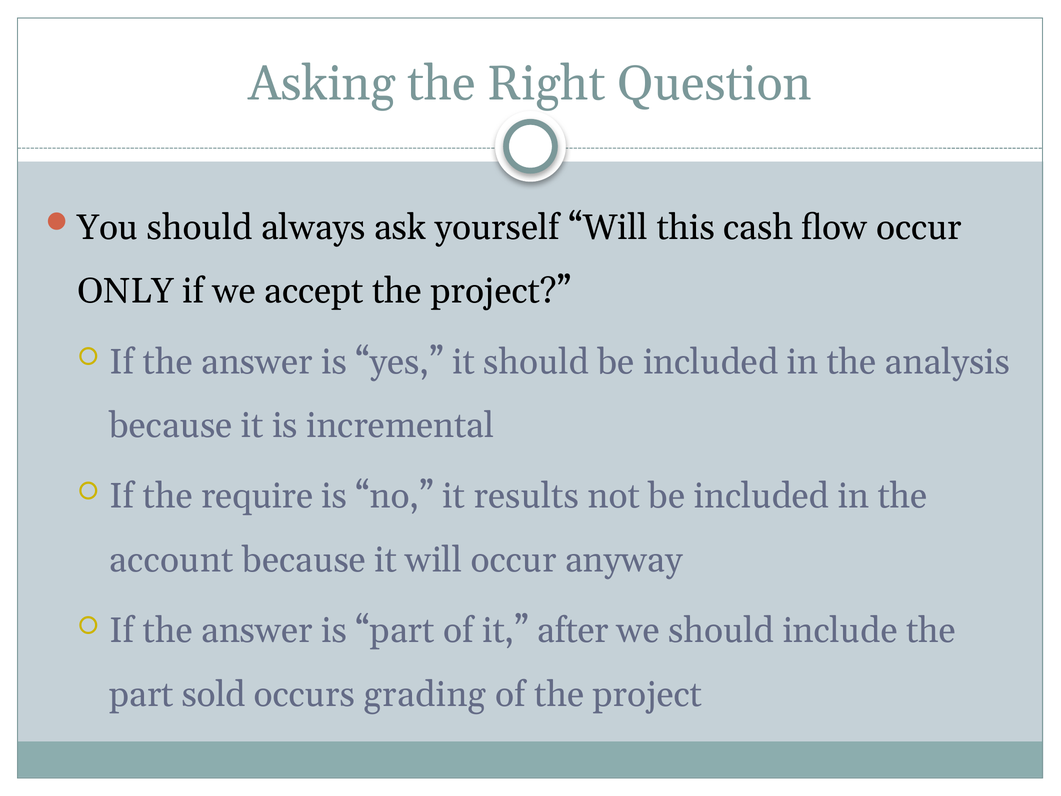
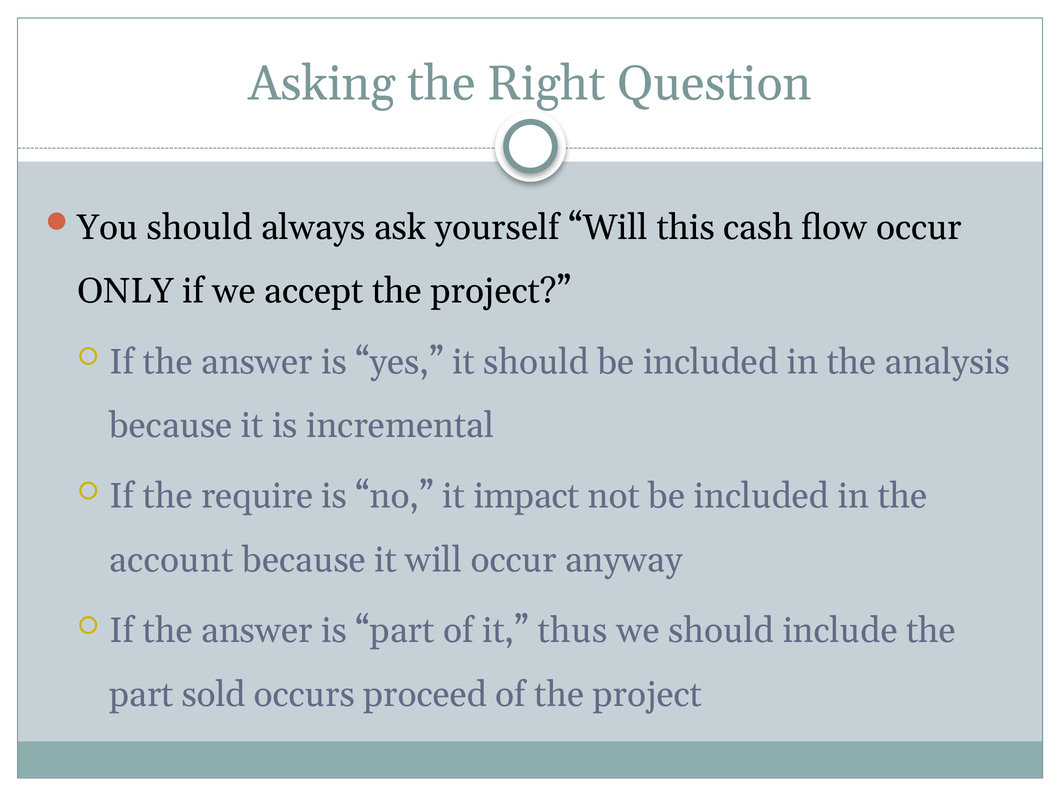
results: results -> impact (527, 496)
after: after -> thus (573, 630)
grading: grading -> proceed (425, 694)
